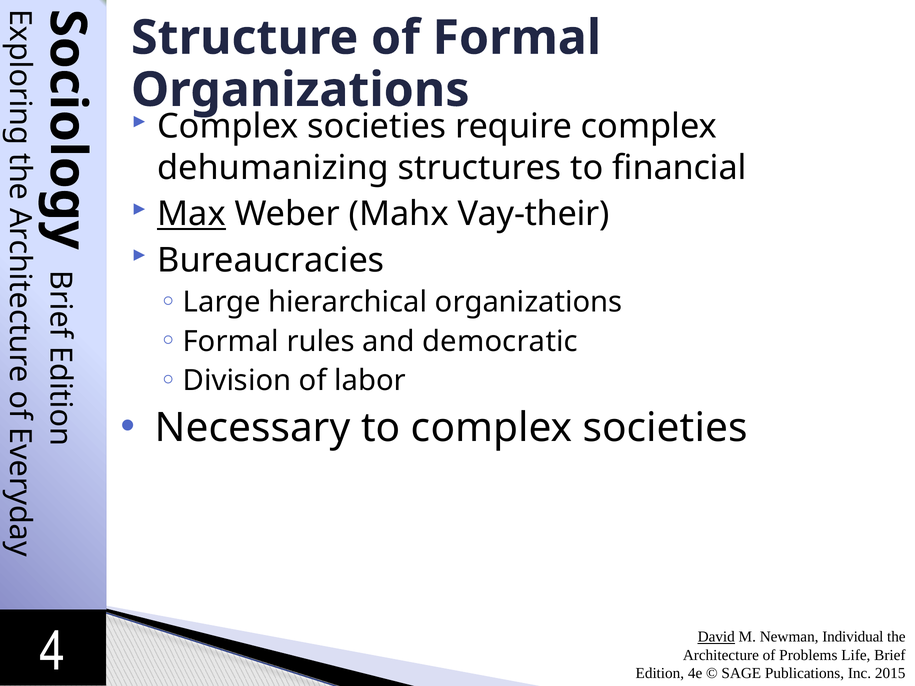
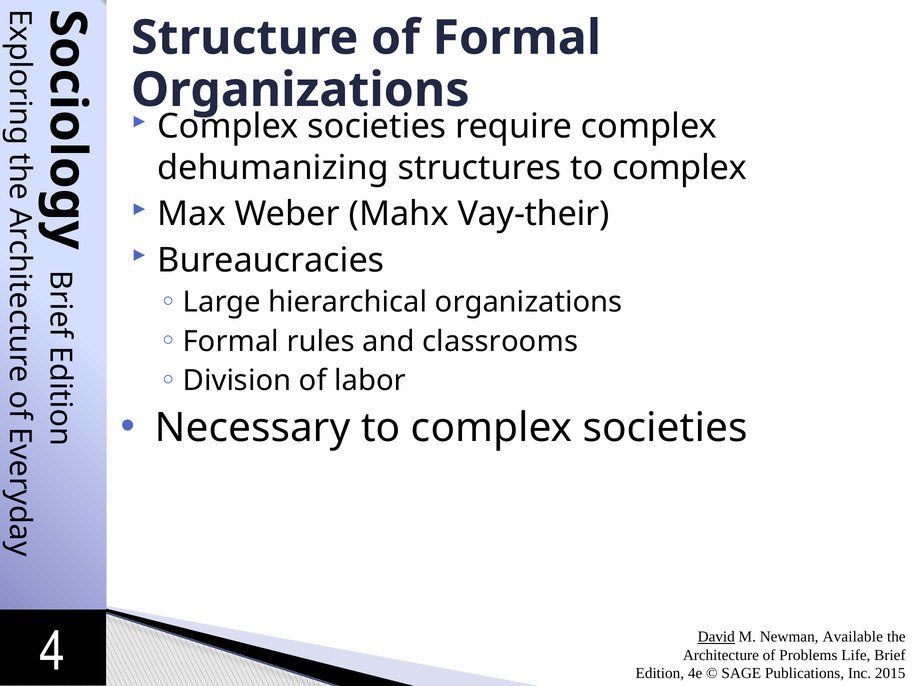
structures to financial: financial -> complex (679, 168)
Max underline: present -> none (192, 214)
democratic: democratic -> classrooms (500, 342)
Individual: Individual -> Available (853, 637)
